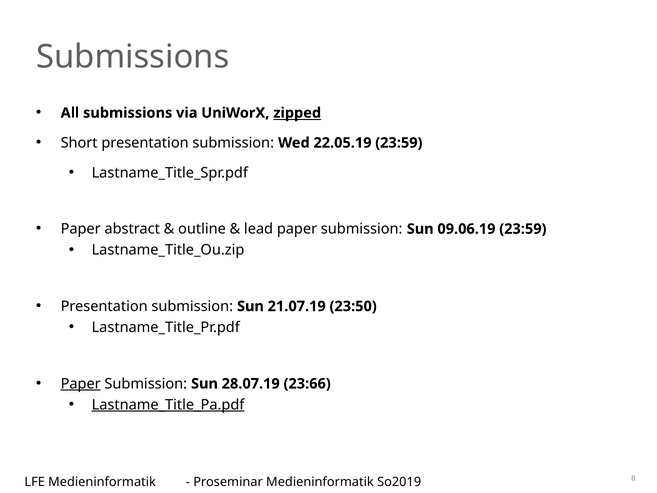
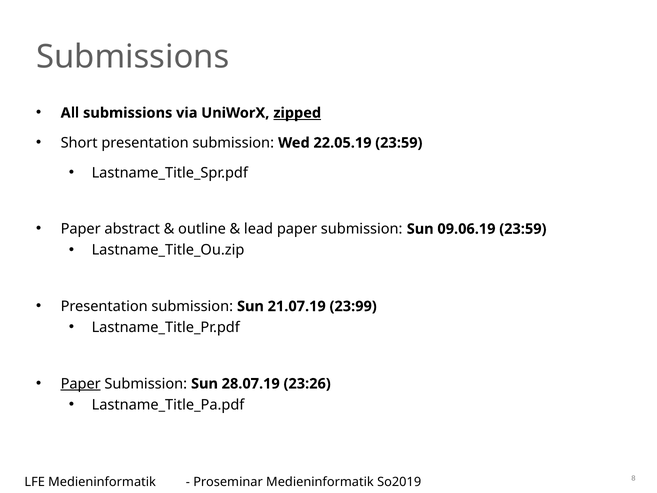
23:50: 23:50 -> 23:99 (353, 306)
23:66: 23:66 -> 23:26 (307, 384)
Lastname_Title_Pa.pdf underline: present -> none (168, 405)
